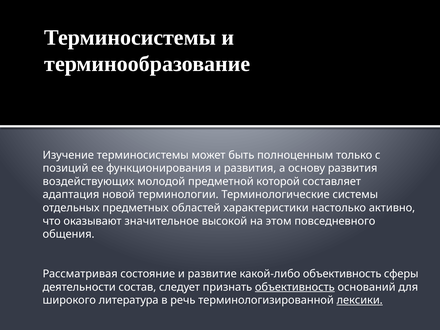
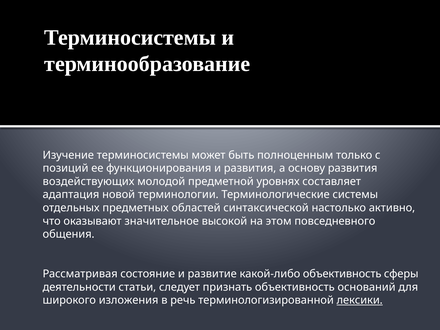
которой: которой -> уровнях (278, 181)
характеристики: характеристики -> синтаксической (266, 208)
состав: состав -> статьи (137, 287)
объективность underline: present -> none (295, 287)
литература: литература -> изложения (129, 300)
